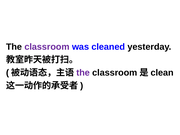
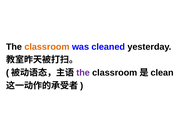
classroom colour: purple -> orange (47, 47)
